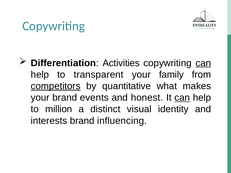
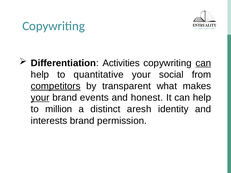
transparent: transparent -> quantitative (99, 75)
family: family -> social (171, 75)
quantitative: quantitative -> transparent (127, 86)
your underline: none -> present (40, 98)
can underline: present -> none (182, 98)
visual: visual -> aresh (139, 109)
influencing: influencing -> permission (122, 121)
